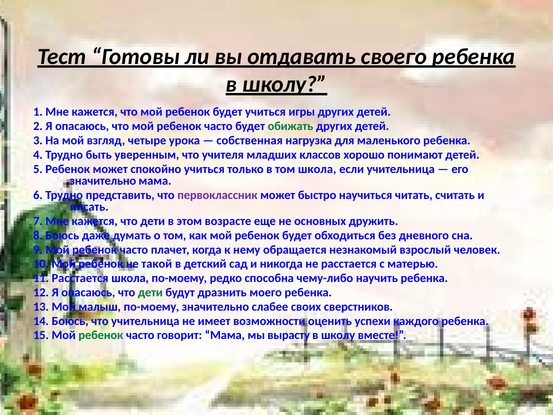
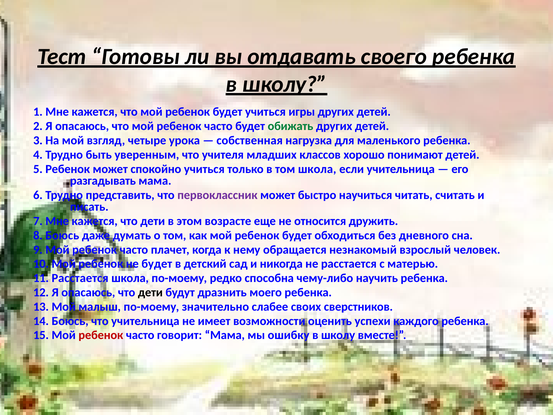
значительно: значительно -> разгадывать (103, 181)
основных: основных -> относится (320, 221)
не такой: такой -> будет (157, 264)
дети colour: green -> black (150, 292)
ребенок colour: green -> red (101, 335)
вырасту: вырасту -> ошибку (289, 335)
